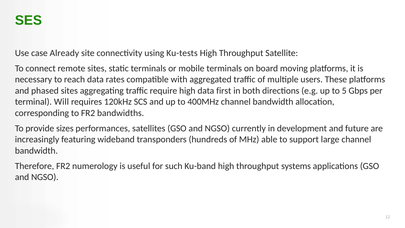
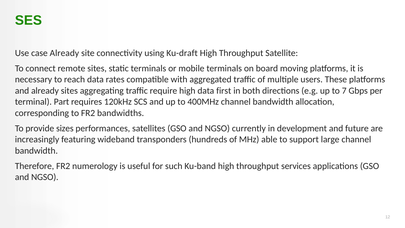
Ku-tests: Ku-tests -> Ku-draft (182, 53)
and phased: phased -> already (45, 91)
5: 5 -> 7 (344, 91)
Will: Will -> Part (62, 102)
systems: systems -> services (296, 166)
